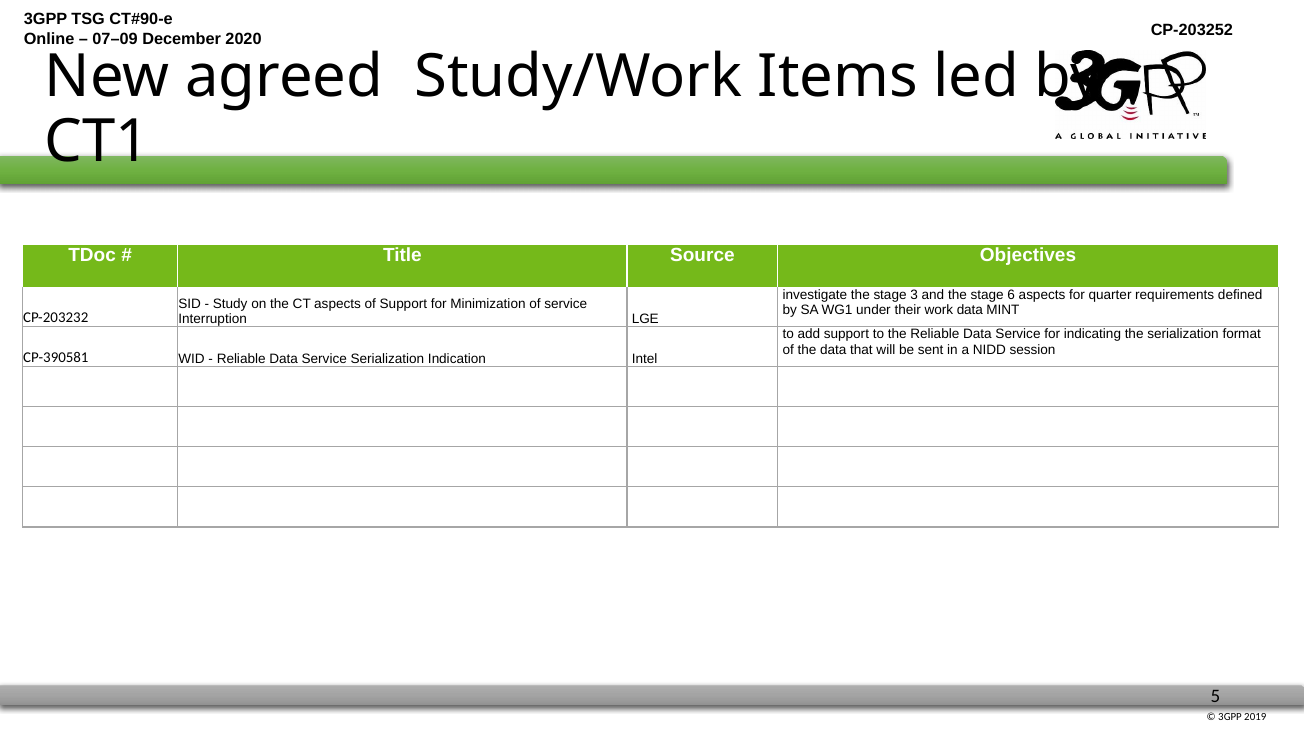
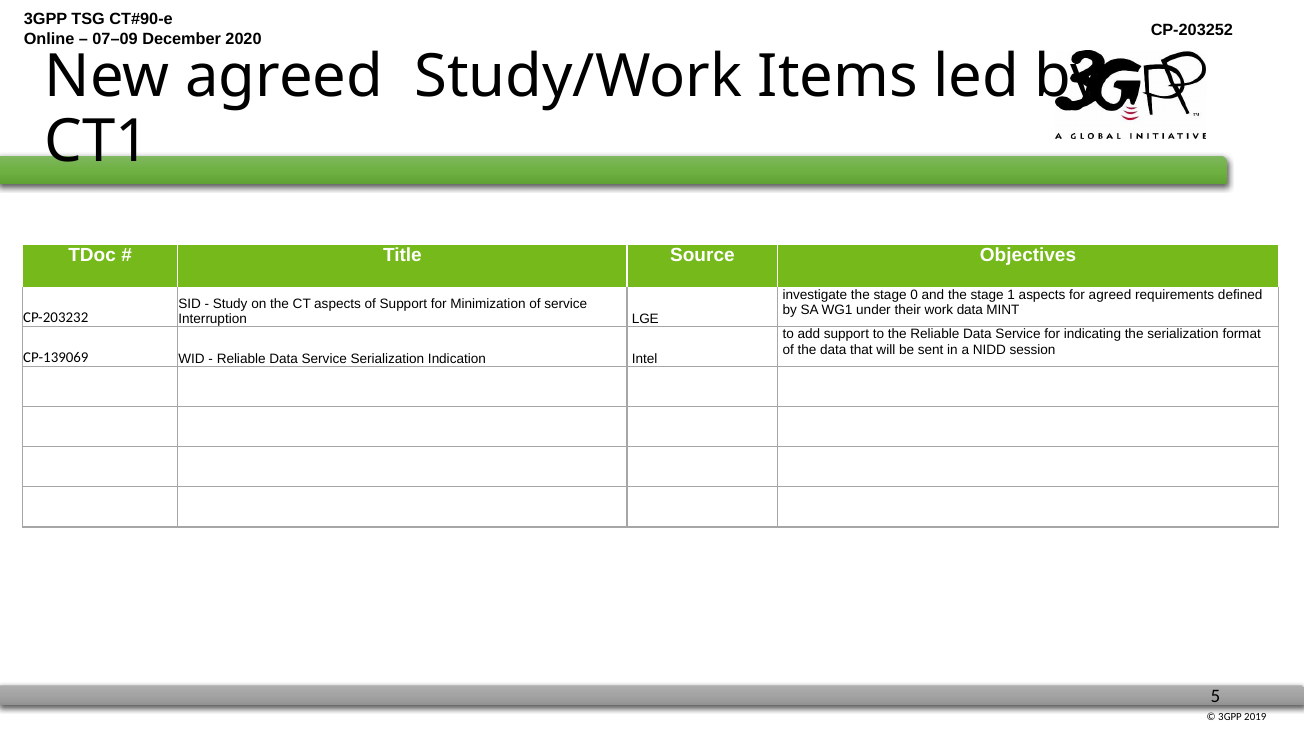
3: 3 -> 0 (914, 295)
6: 6 -> 1 (1011, 295)
for quarter: quarter -> agreed (1110, 295)
CP-390581: CP-390581 -> CP-139069 (56, 358)
